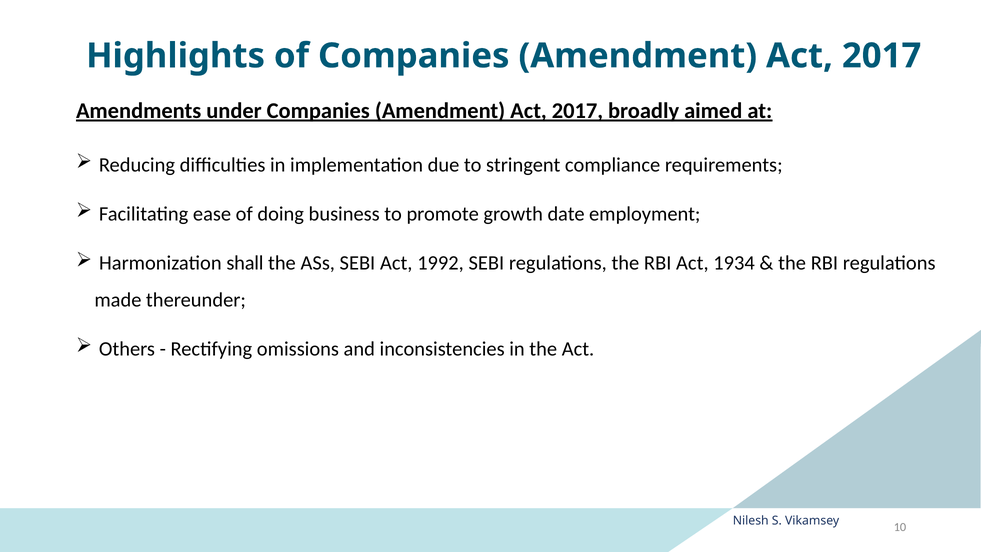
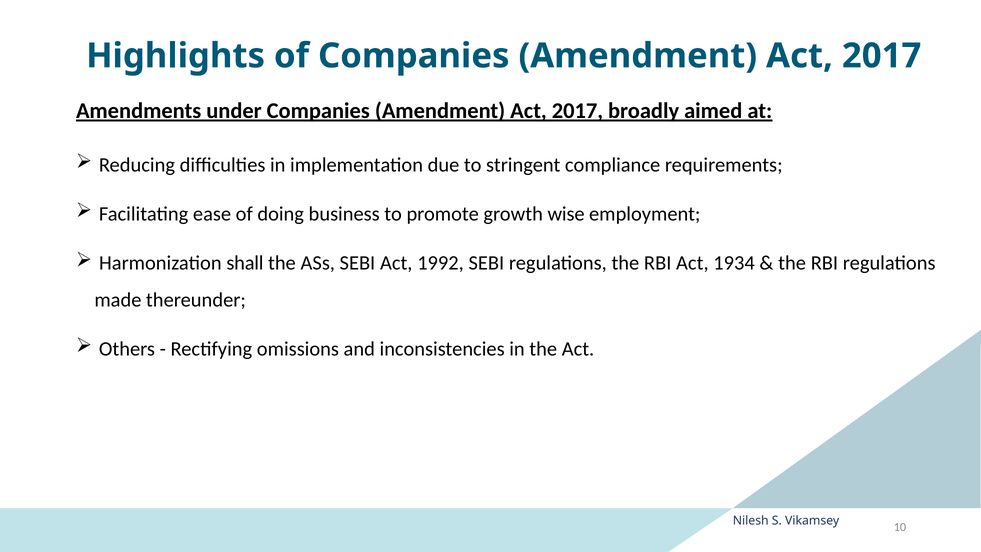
date: date -> wise (566, 214)
